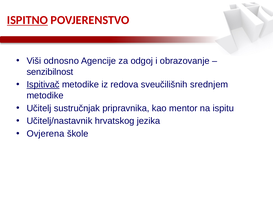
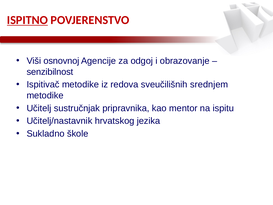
odnosno: odnosno -> osnovnoj (61, 61)
Ispitivač underline: present -> none (43, 84)
Ovjerena: Ovjerena -> Sukladno (46, 134)
